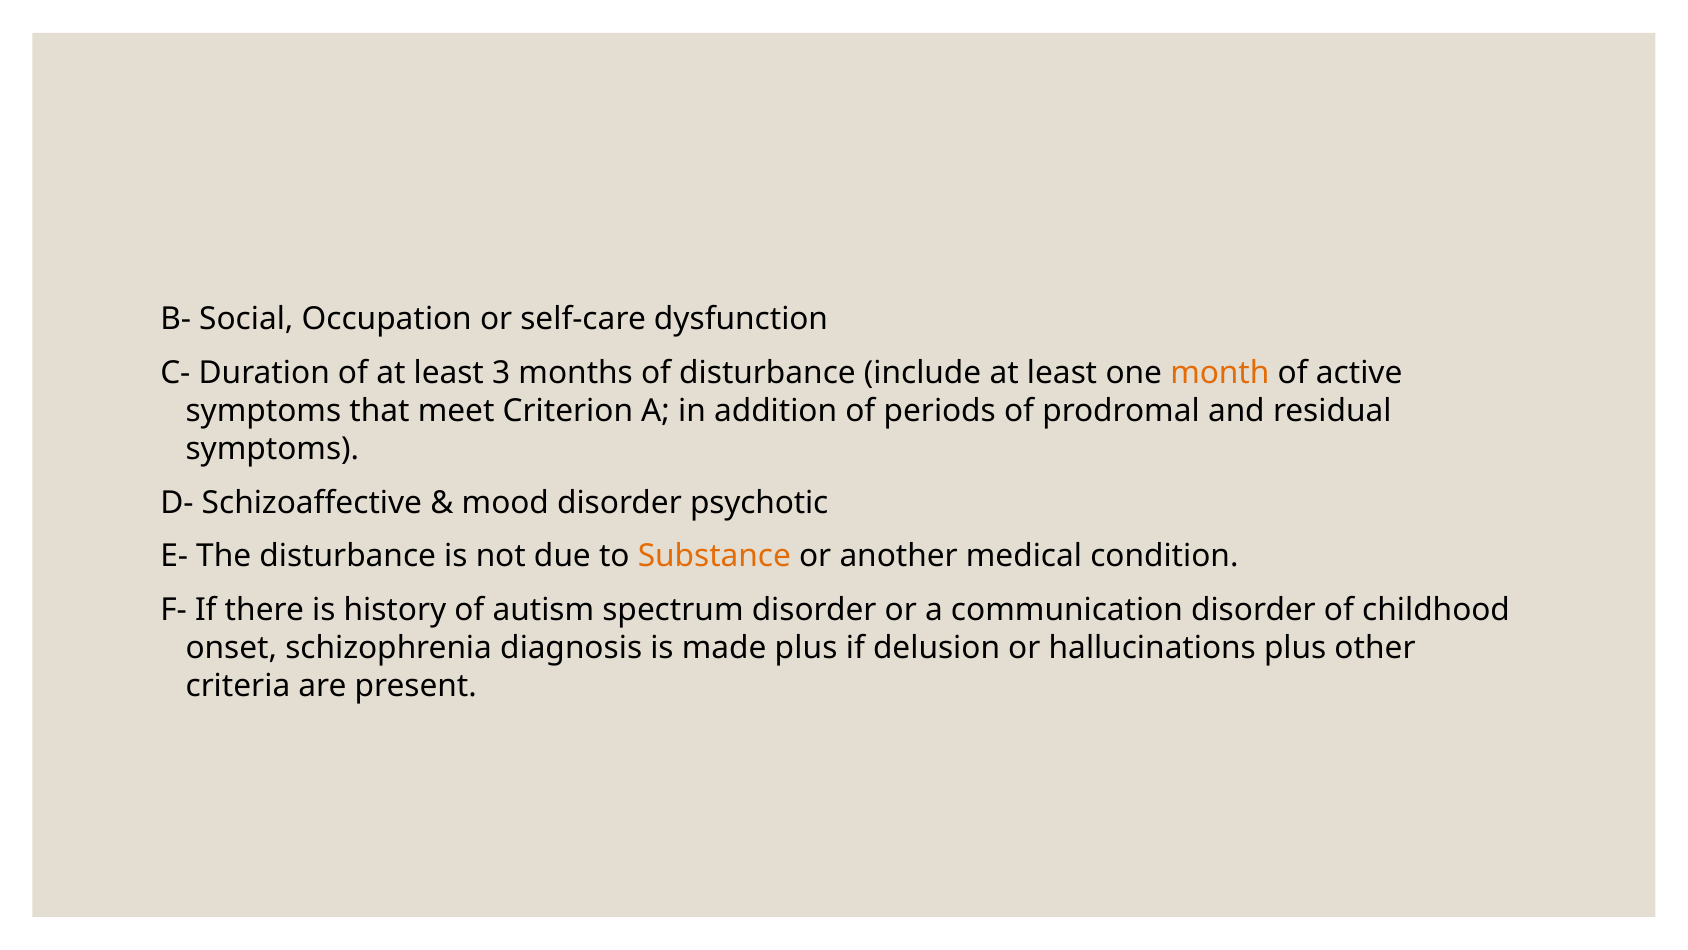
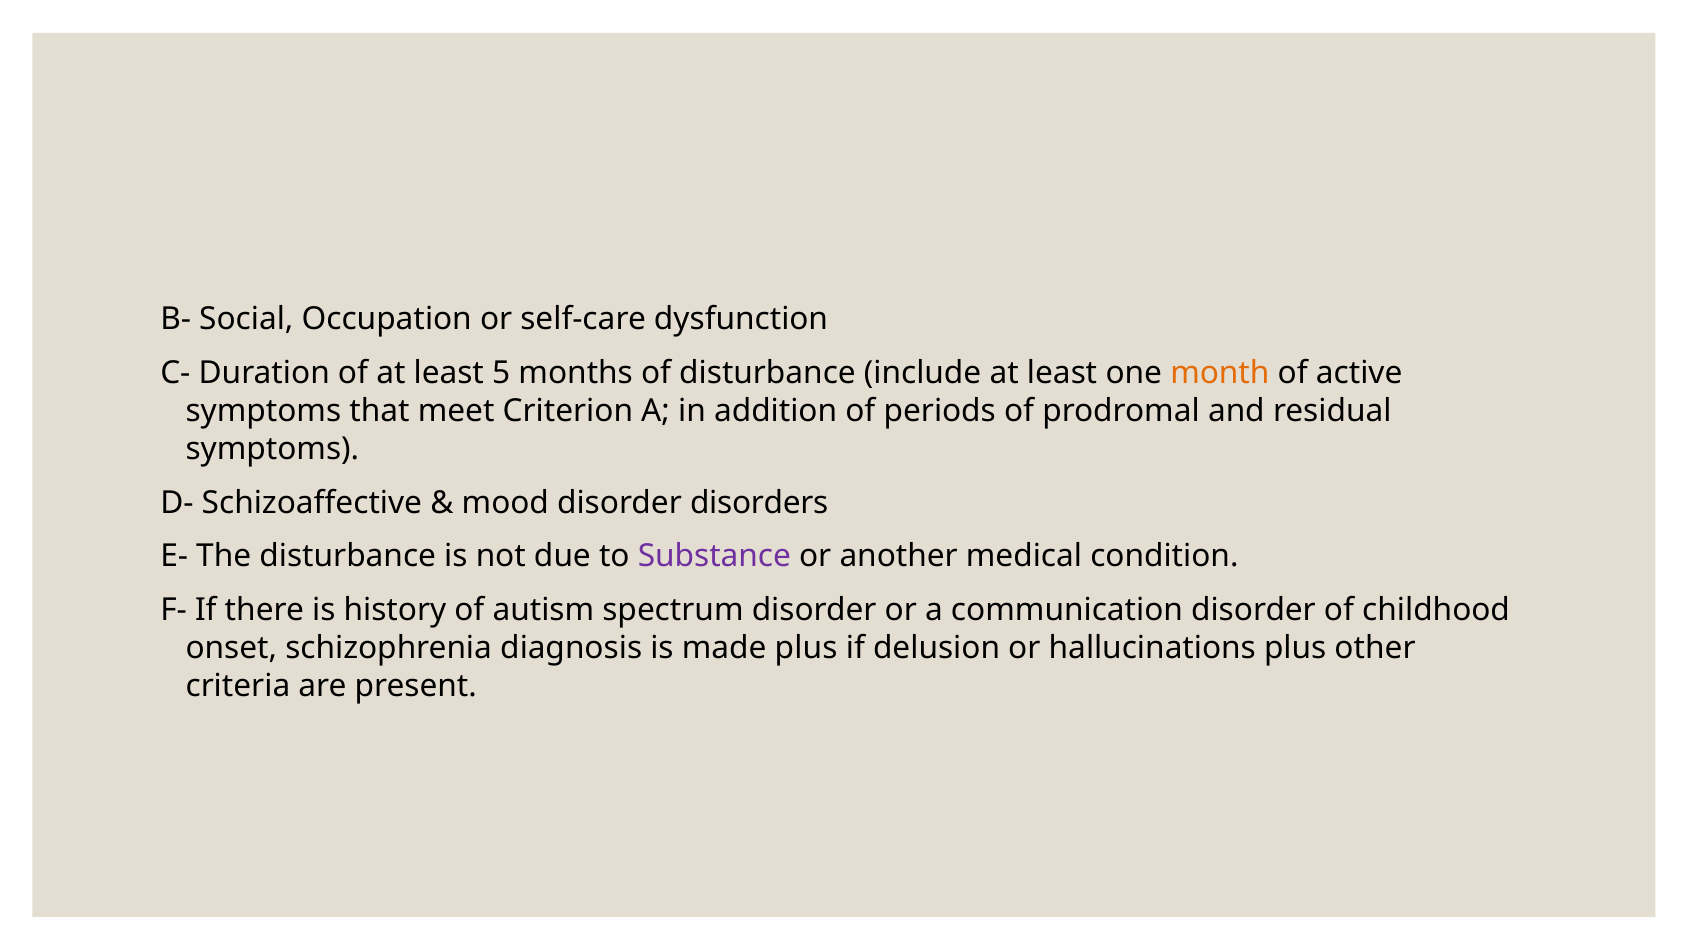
3: 3 -> 5 (501, 373)
psychotic: psychotic -> disorders (759, 502)
Substance colour: orange -> purple (714, 556)
